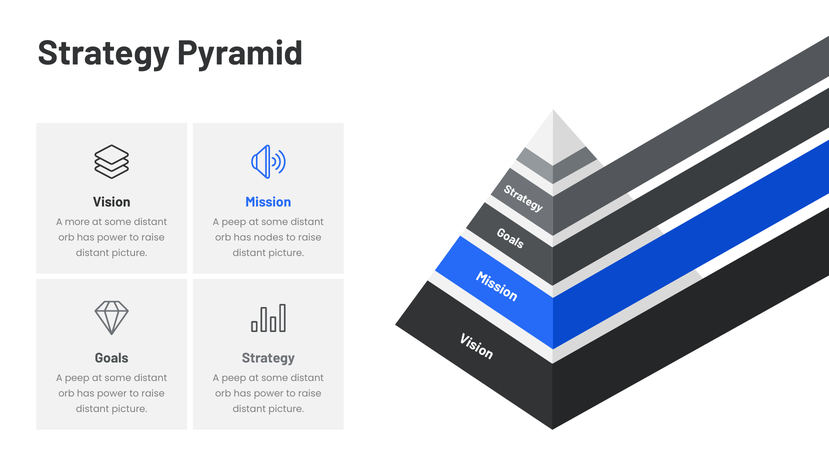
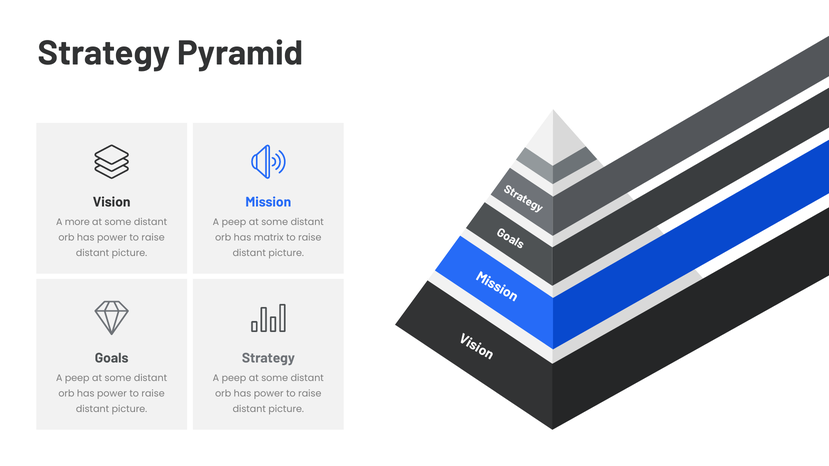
nodes: nodes -> matrix (269, 238)
